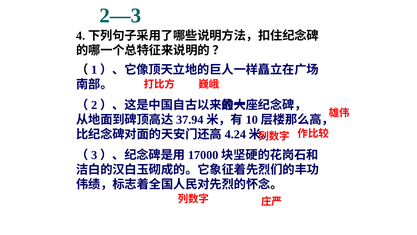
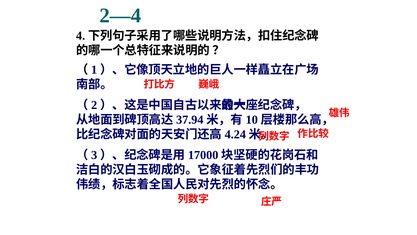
2—3: 2—3 -> 2—4 (120, 15)
